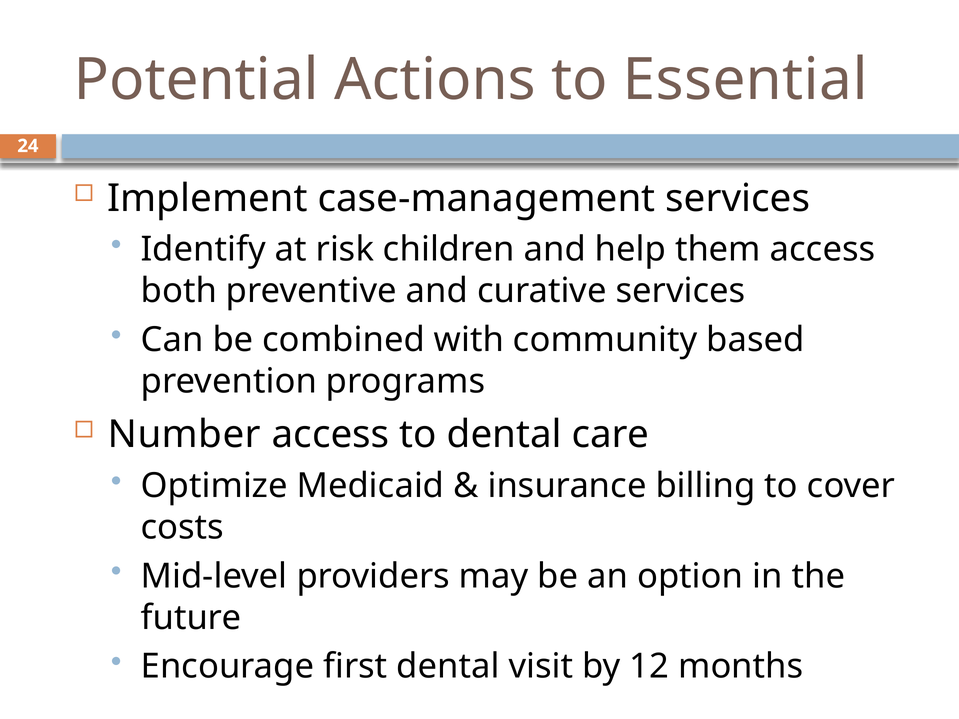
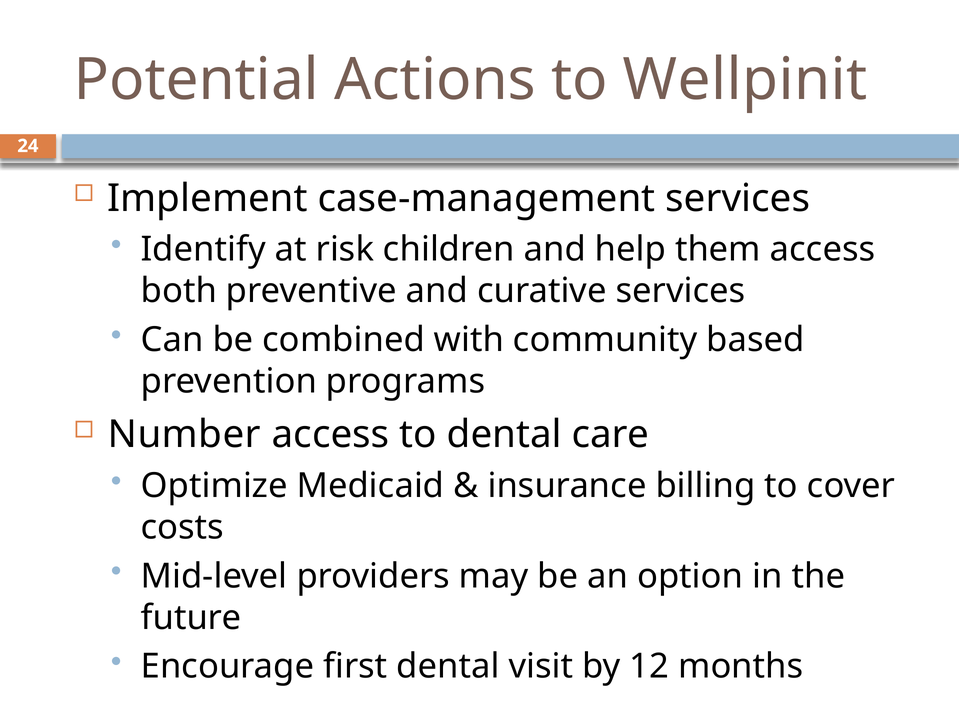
Essential: Essential -> Wellpinit (745, 80)
